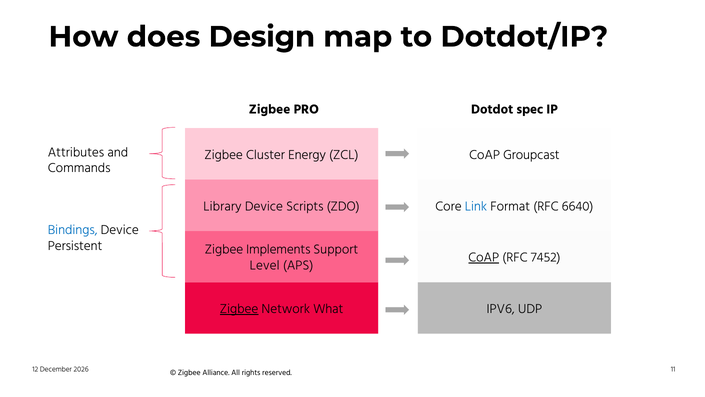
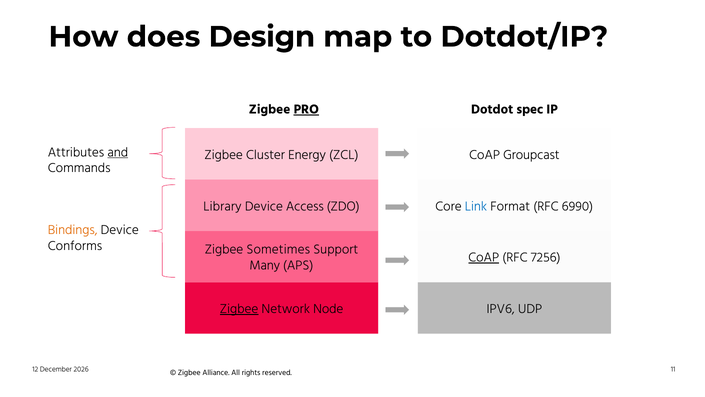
PRO underline: none -> present (306, 109)
and underline: none -> present (118, 152)
Scripts: Scripts -> Access (305, 206)
6640: 6640 -> 6990 (577, 206)
Bindings colour: blue -> orange (73, 230)
Persistent: Persistent -> Conforms (75, 245)
Implements: Implements -> Sometimes (278, 249)
7452: 7452 -> 7256 (546, 257)
Level: Level -> Many (265, 265)
What: What -> Node (328, 309)
